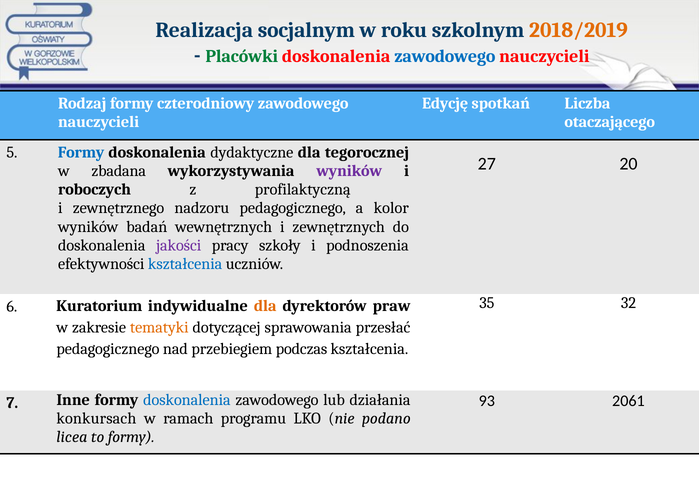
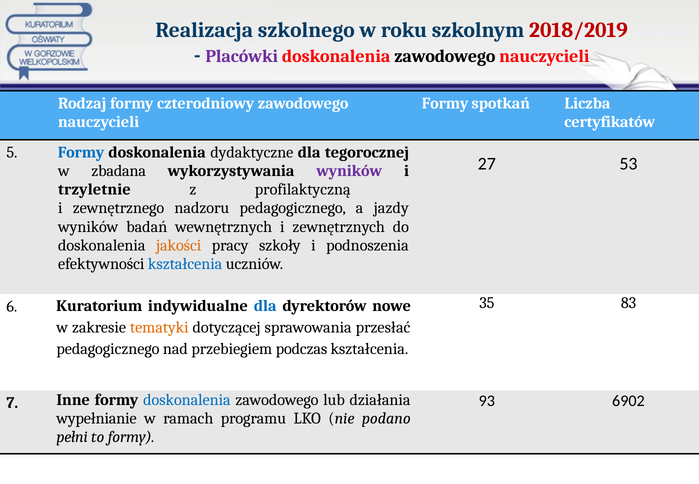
socjalnym: socjalnym -> szkolnego (306, 30)
2018/2019 colour: orange -> red (578, 30)
Placówki colour: green -> purple (242, 56)
zawodowego colour: blue -> black (445, 56)
Edycję: Edycję -> Formy (445, 103)
otaczającego: otaczającego -> certyfikatów (610, 122)
20: 20 -> 53 (628, 164)
roboczych: roboczych -> trzyletnie (94, 189)
kolor: kolor -> jazdy (391, 208)
jakości colour: purple -> orange (179, 245)
32: 32 -> 83 (629, 303)
dla colour: orange -> blue (265, 306)
praw: praw -> nowe (392, 306)
2061: 2061 -> 6902 (628, 401)
konkursach: konkursach -> wypełnianie (97, 418)
licea: licea -> pełni (72, 437)
